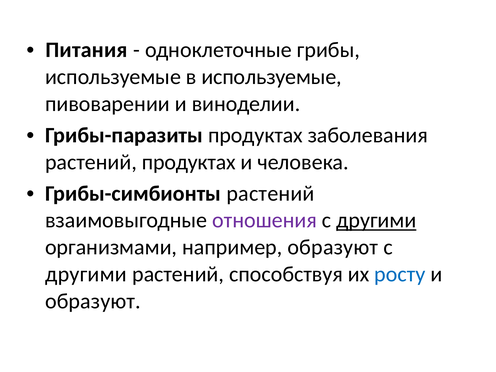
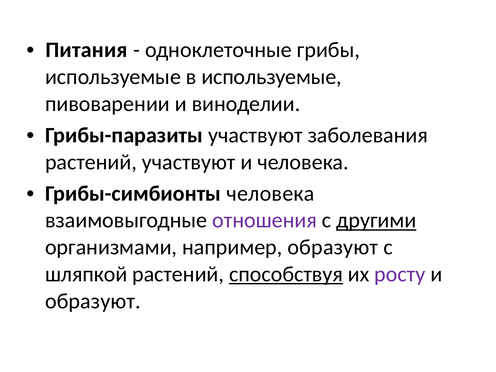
Грибы-паразиты продуктах: продуктах -> участвуют (255, 135)
растений продуктах: продуктах -> участвуют (189, 162)
Грибы-симбионты растений: растений -> человека (271, 193)
другими: другими -> шляпкой (86, 274)
способствуя underline: none -> present (286, 274)
росту colour: blue -> purple (400, 274)
